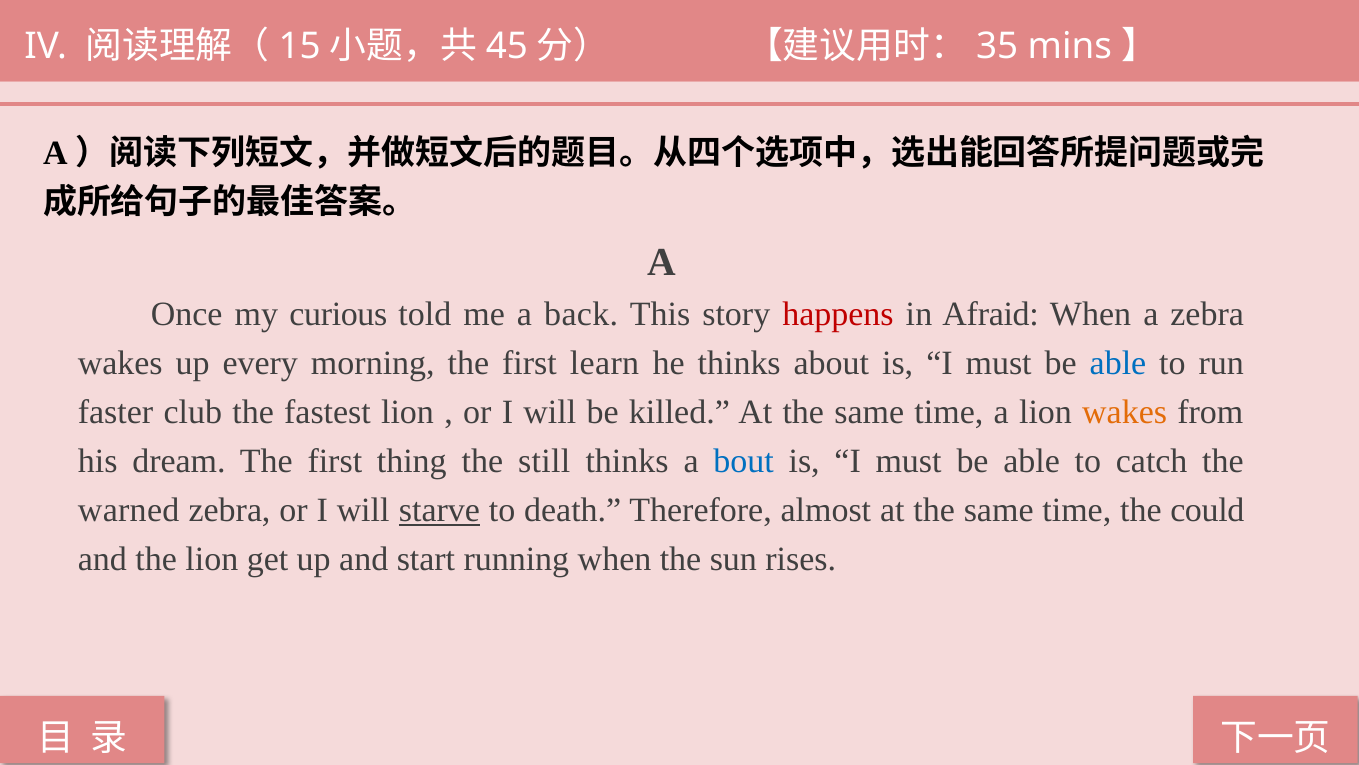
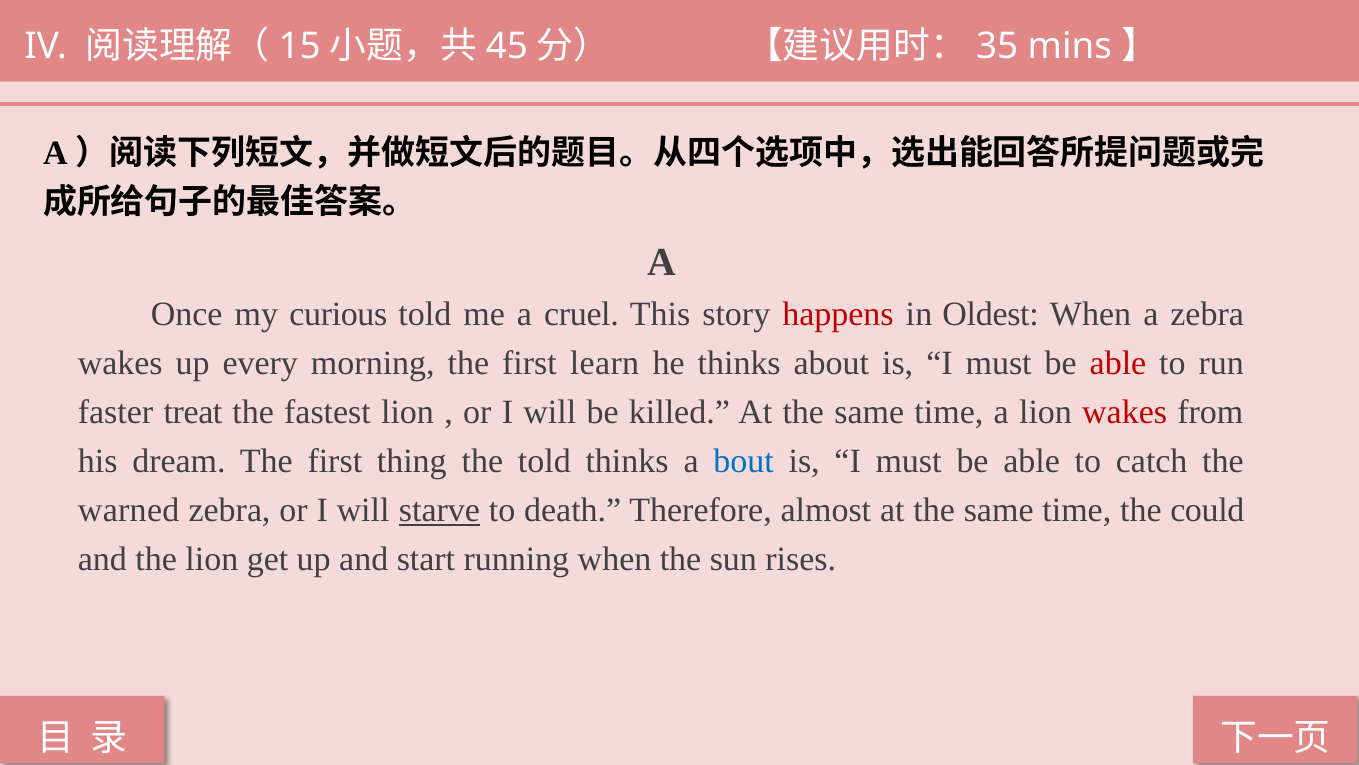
back: back -> cruel (581, 314)
Afraid: Afraid -> Oldest (991, 314)
able colour: blue -> red (1118, 363)
club: club -> treat (193, 412)
wakes colour: orange -> red (1125, 412)
the still: still -> told (544, 461)
